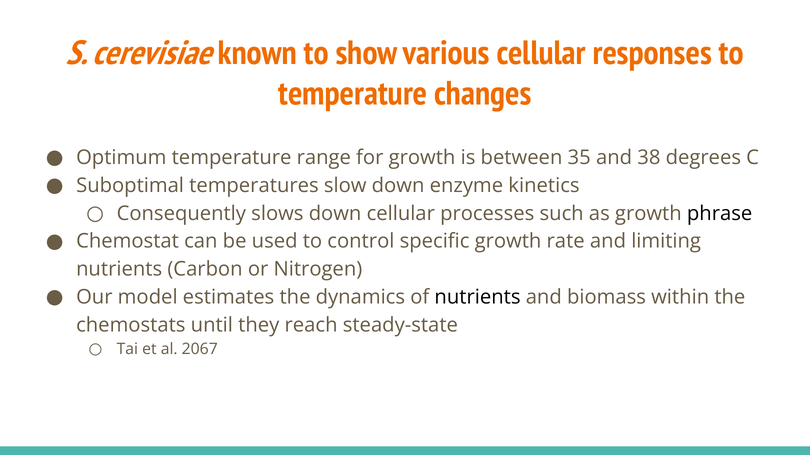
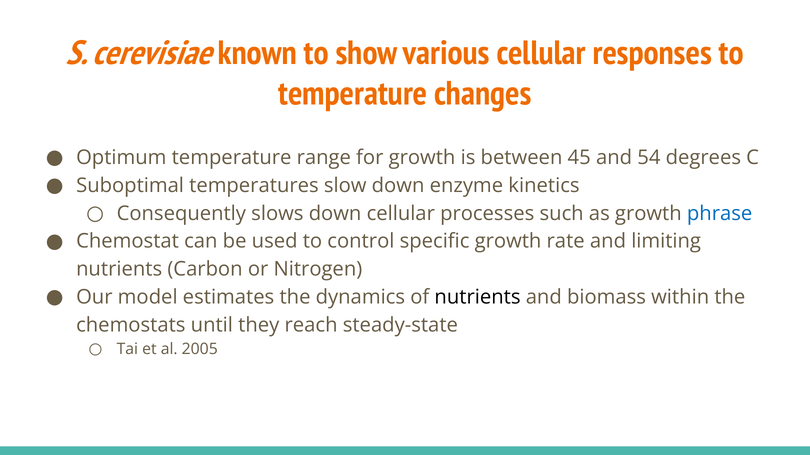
35: 35 -> 45 (579, 158)
38: 38 -> 54 (649, 158)
phrase colour: black -> blue (720, 214)
2067: 2067 -> 2005 (200, 350)
